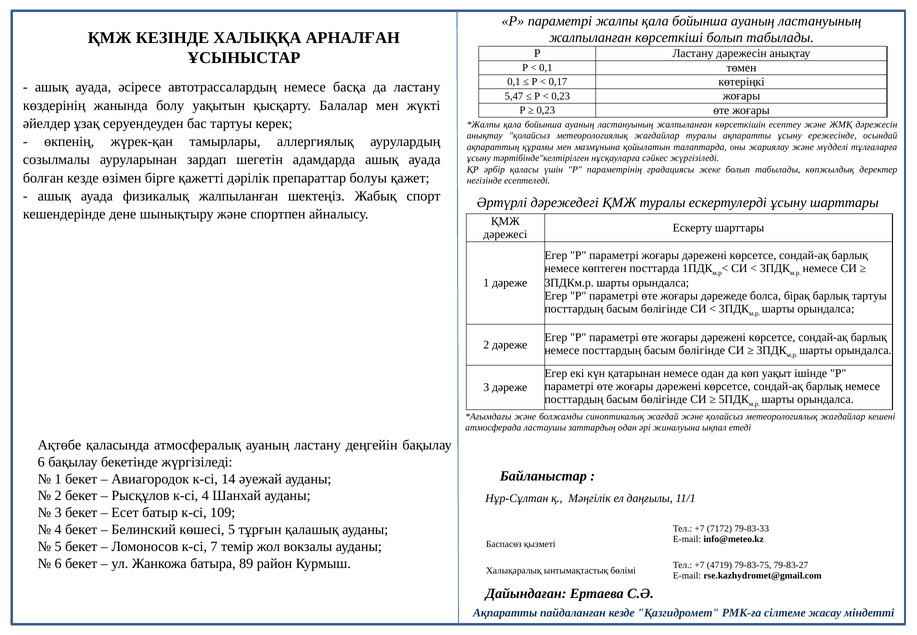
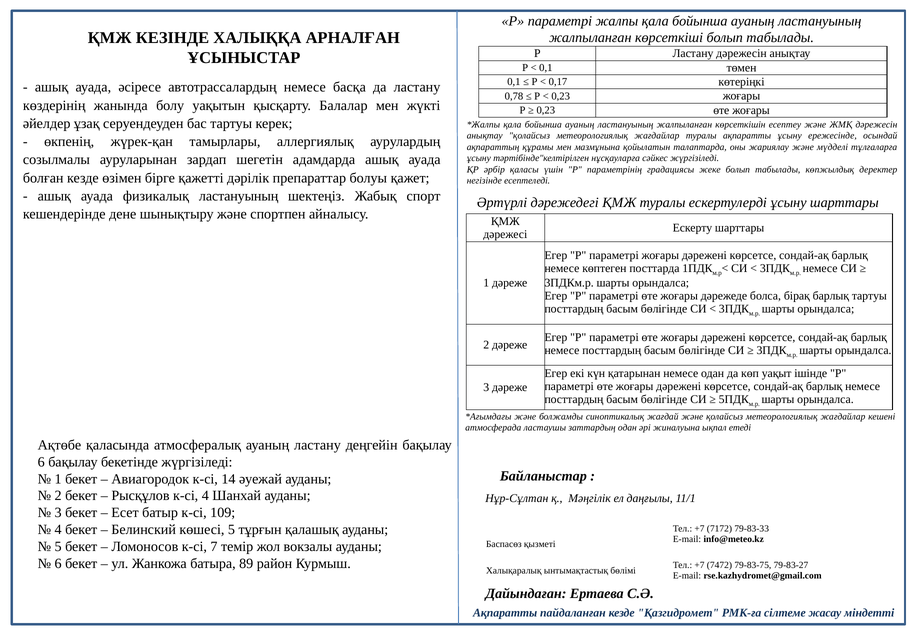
5,47: 5,47 -> 0,78 (514, 96)
физикалық жалпыланған: жалпыланған -> ластануының (239, 196)
4719: 4719 -> 7472 (719, 565)
